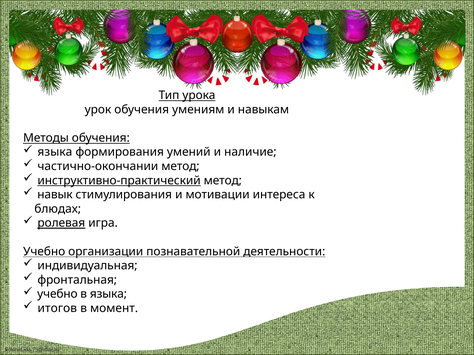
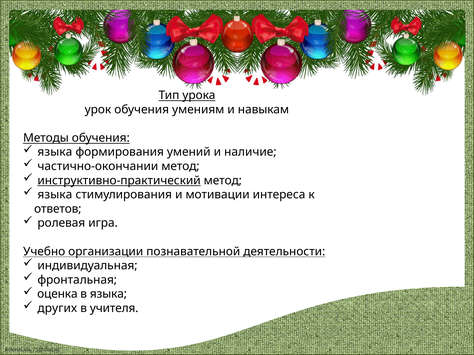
навык: навык -> языка (55, 195)
блюдах: блюдах -> ответов (58, 209)
ролевая underline: present -> none (61, 223)
учебно: учебно -> оценка (57, 295)
итогов: итогов -> других (57, 309)
момент: момент -> учителя (114, 309)
